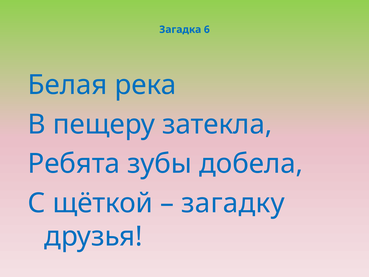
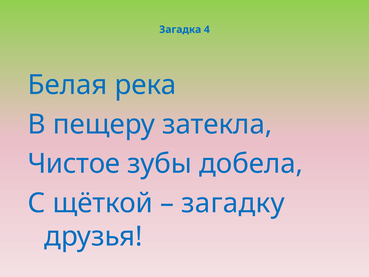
6: 6 -> 4 (207, 30)
Ребята: Ребята -> Чистое (74, 164)
